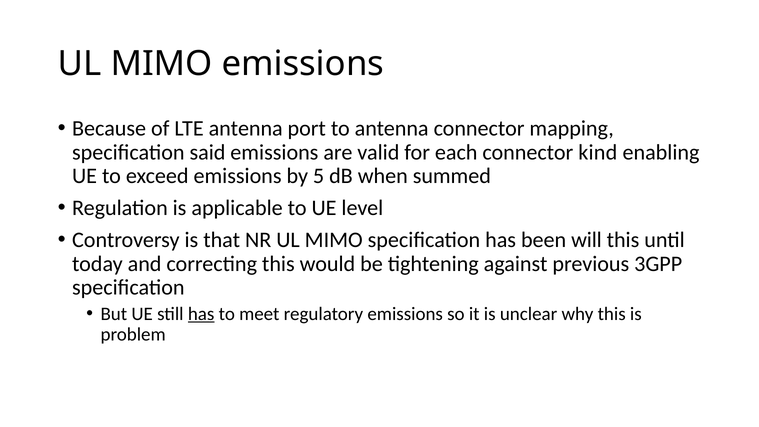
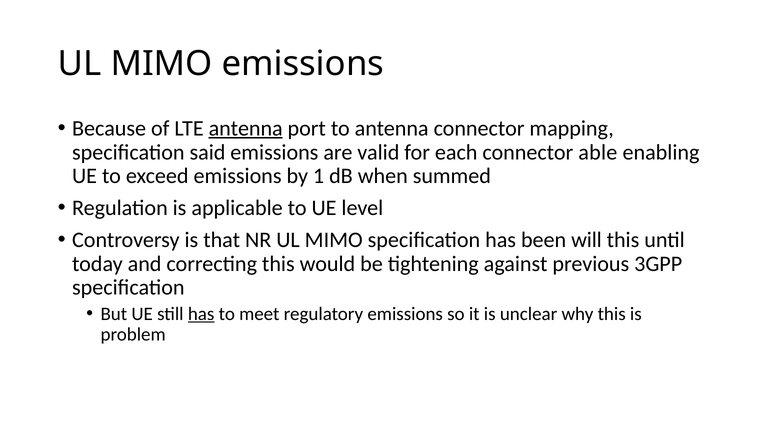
antenna underline: none -> present (246, 128)
kind: kind -> able (598, 152)
5: 5 -> 1 (319, 176)
